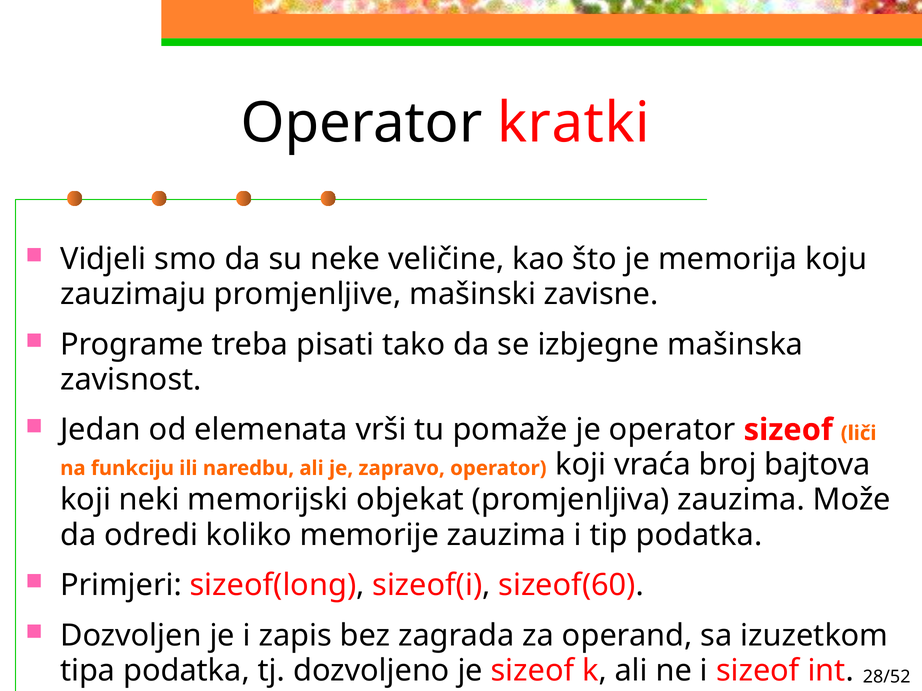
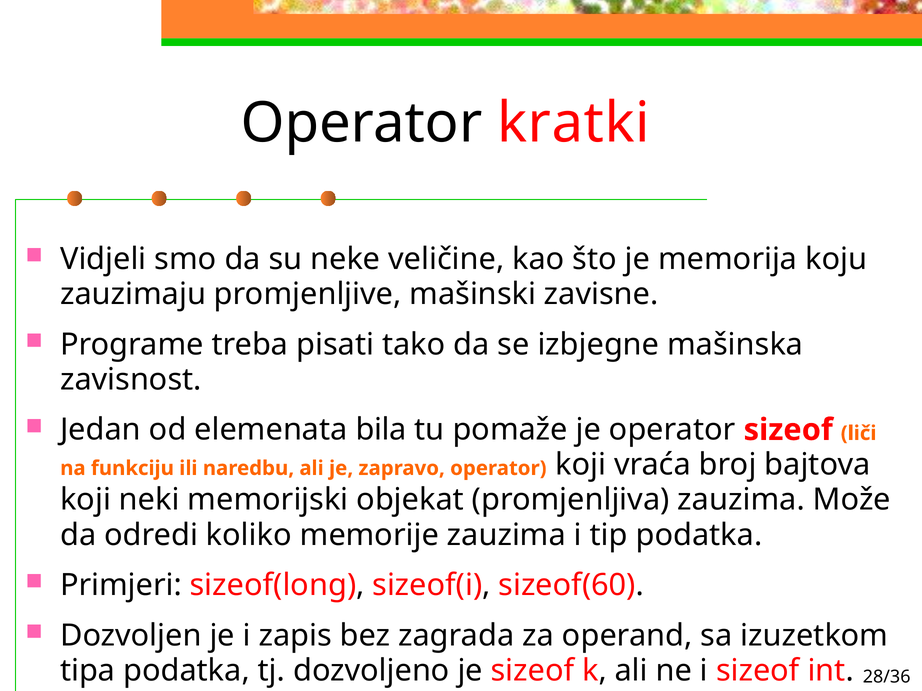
vrši: vrši -> bila (381, 430)
28/52: 28/52 -> 28/36 (887, 677)
